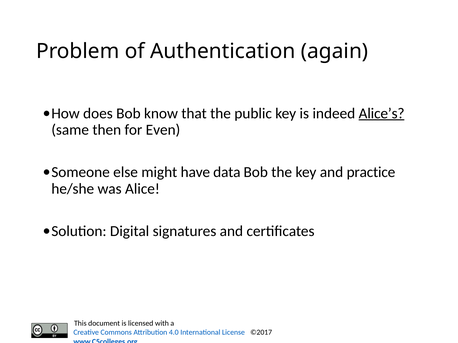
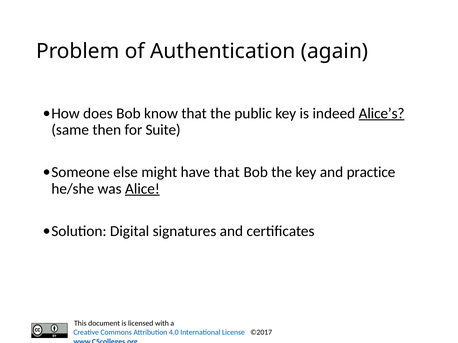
Even: Even -> Suite (163, 130)
have data: data -> that (227, 172)
Alice underline: none -> present (142, 189)
